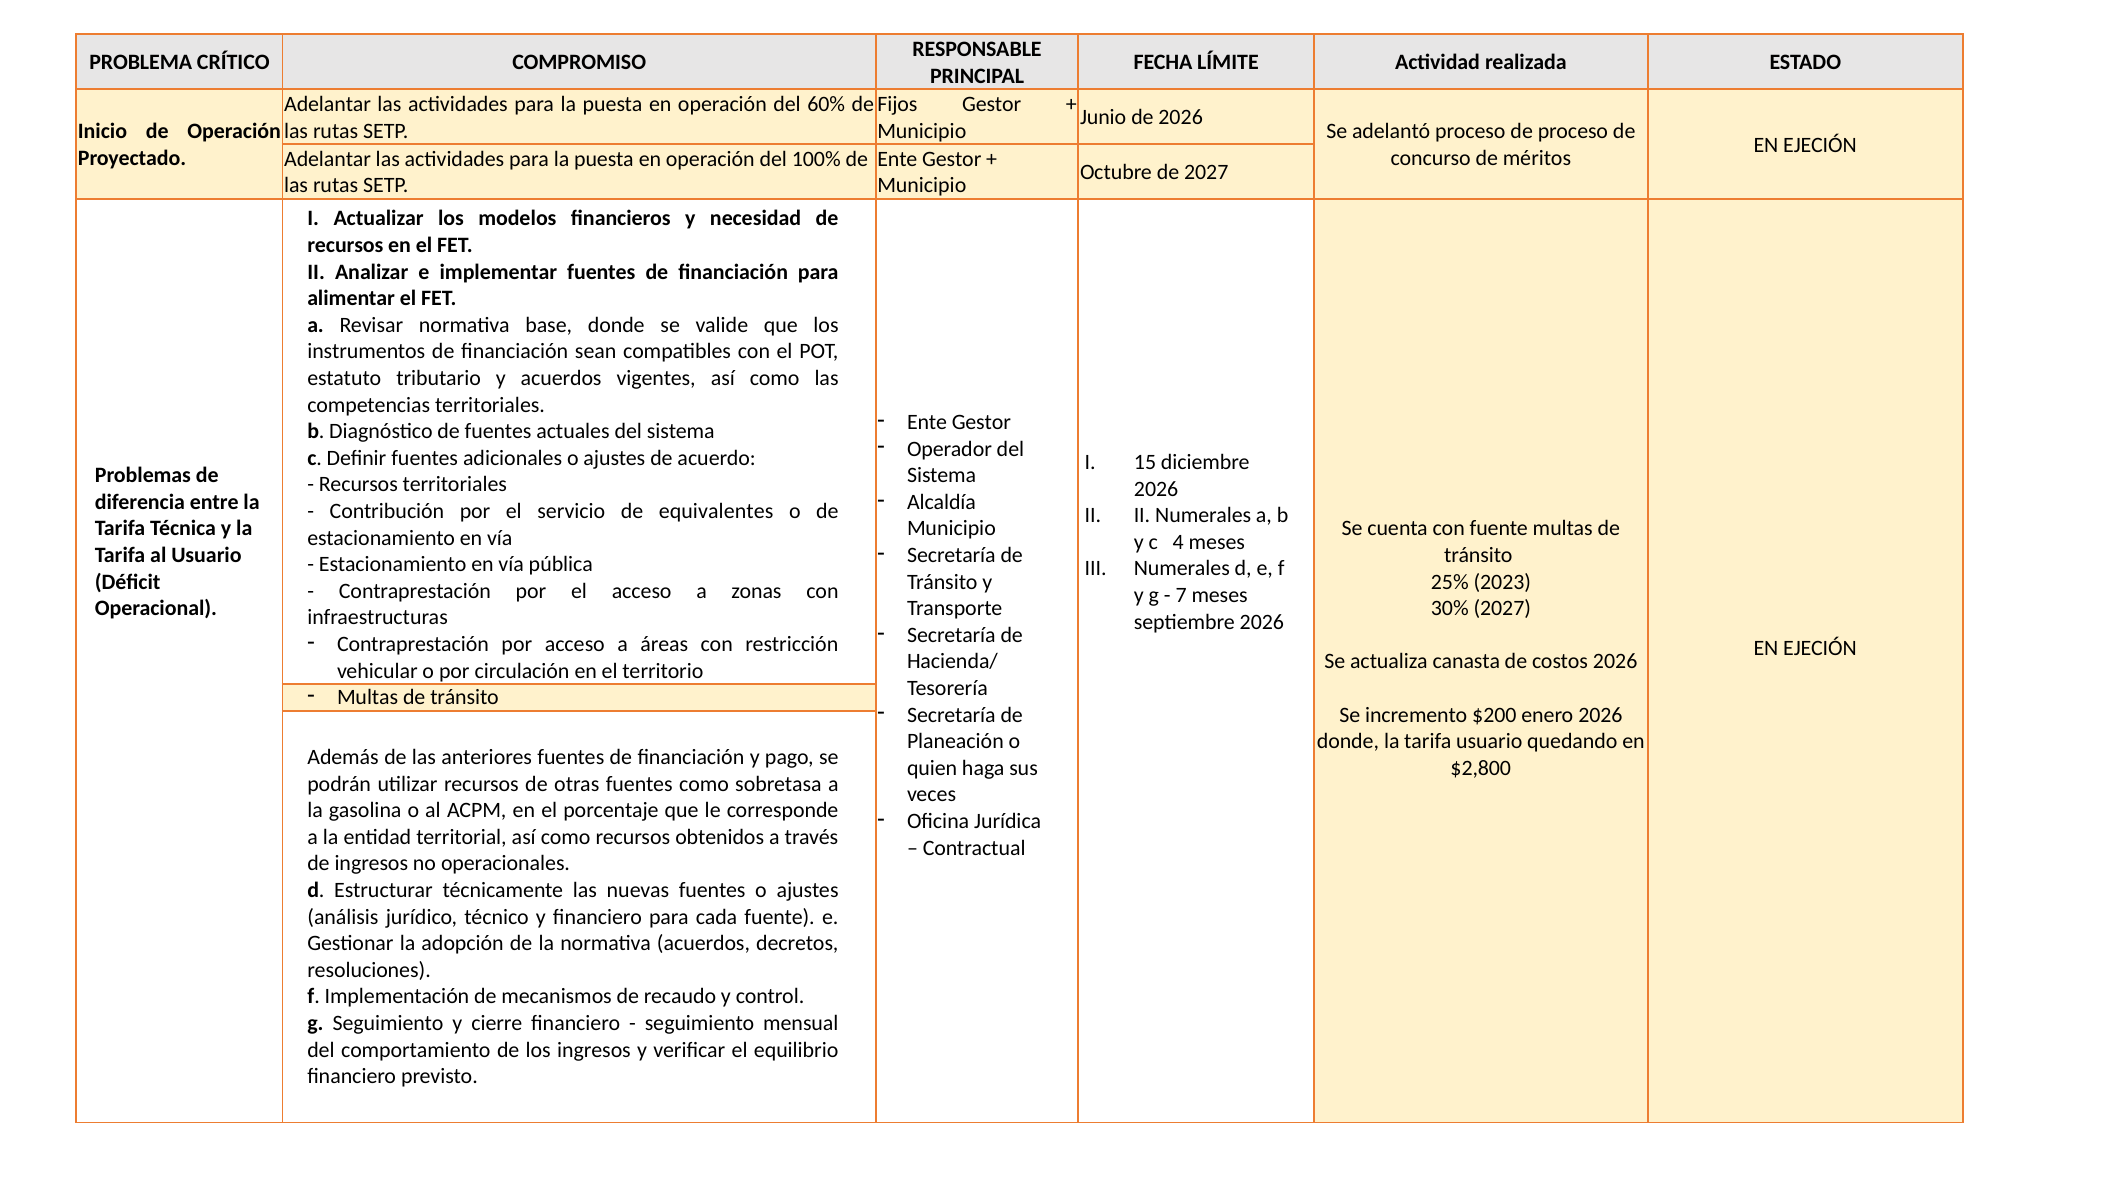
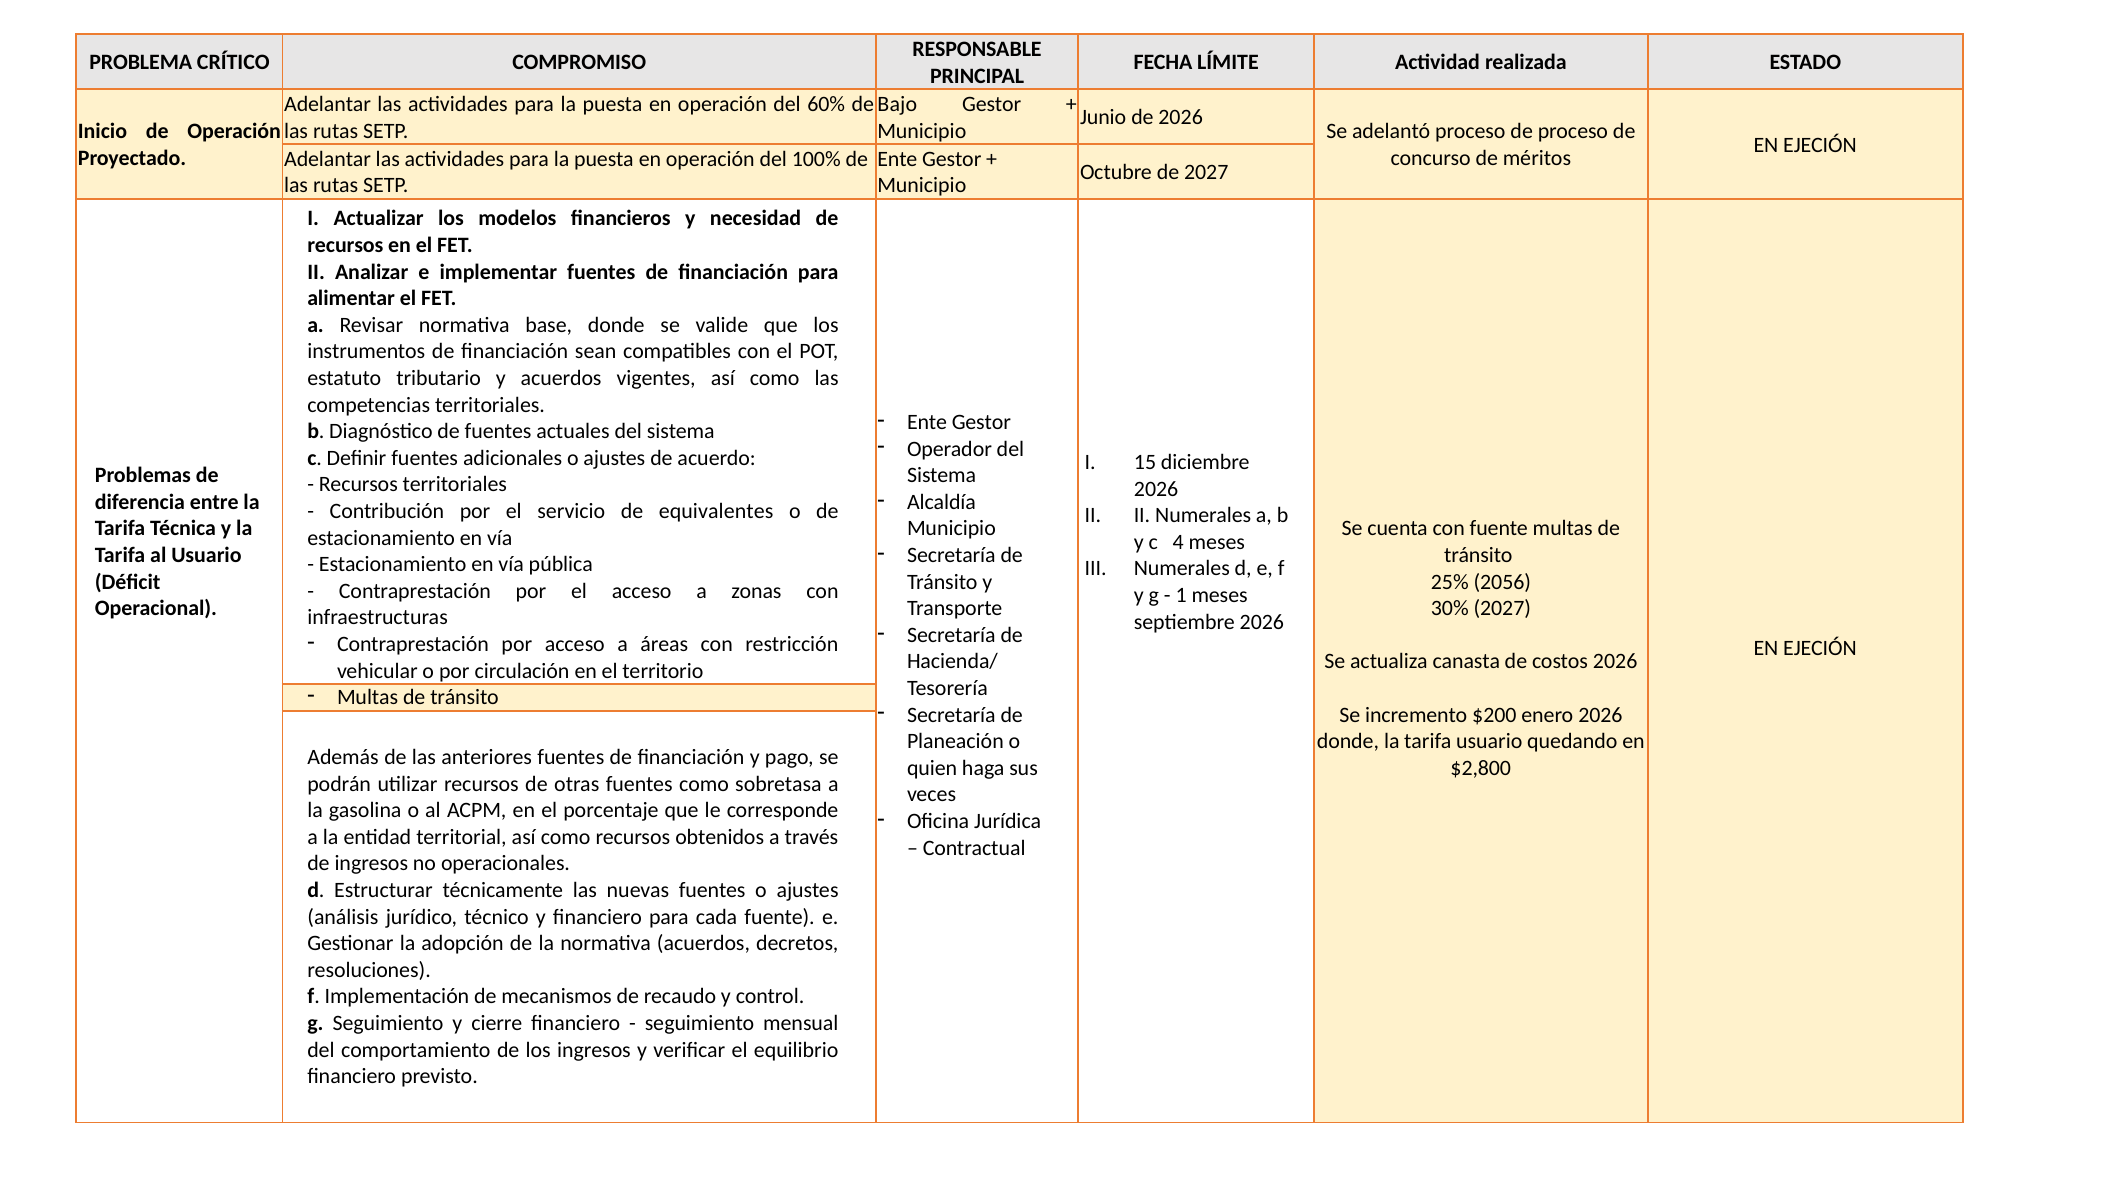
Fijos: Fijos -> Bajo (897, 104)
2023: 2023 -> 2056 (1502, 582)
7: 7 -> 1 (1181, 595)
